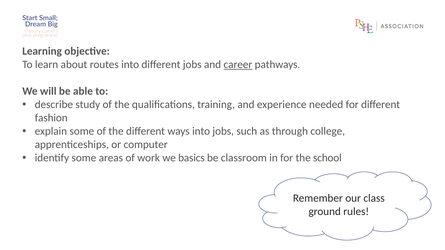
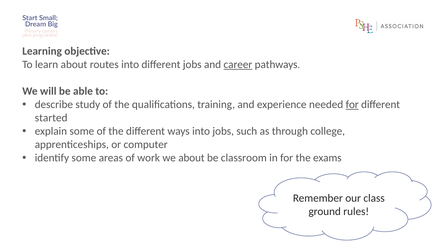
for underline: none -> present (352, 105)
fashion: fashion -> started (51, 118)
we basics: basics -> about (191, 158)
school: school -> exams (327, 158)
